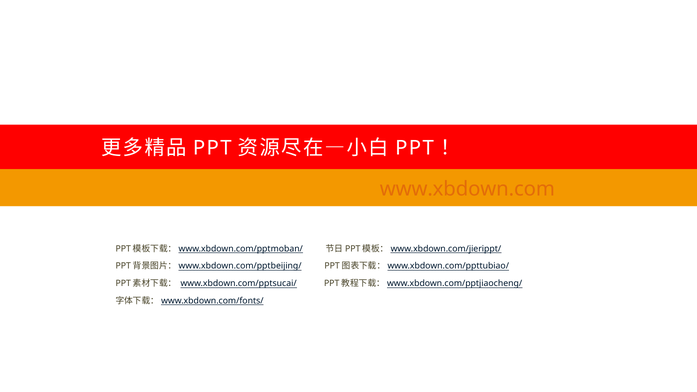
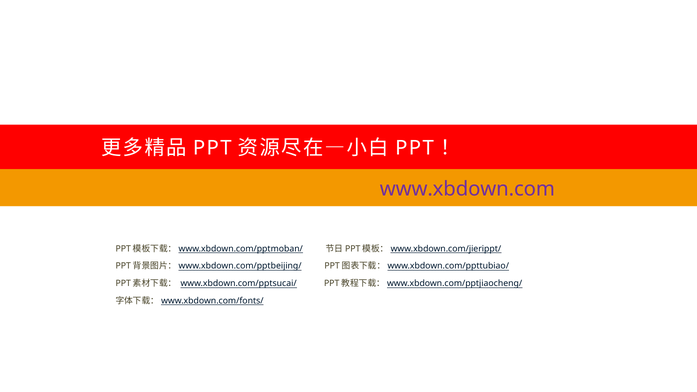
www.xbdown.com colour: orange -> purple (467, 189)
